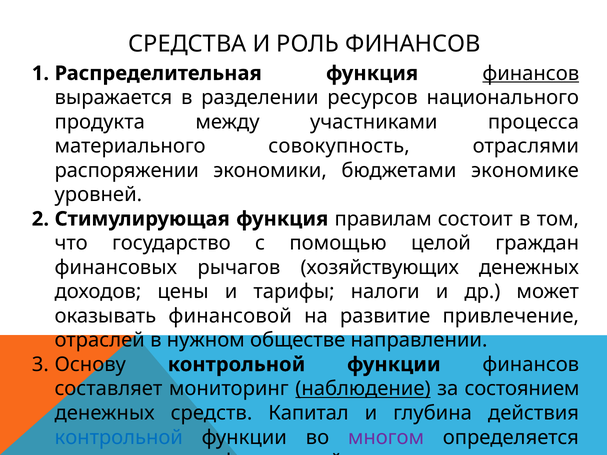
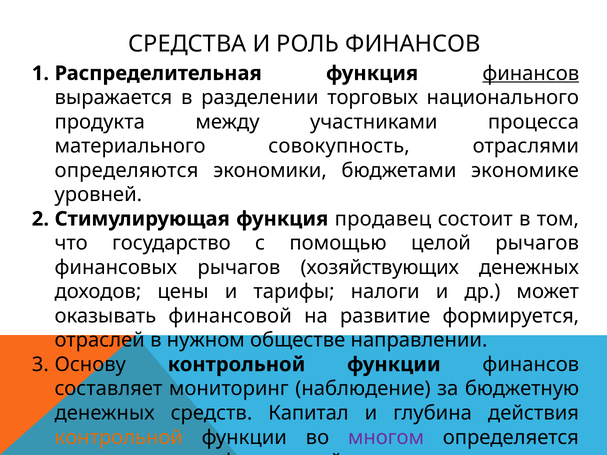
ресурсов: ресурсов -> торговых (373, 98)
распоряжении: распоряжении -> определяются (127, 170)
правилам: правилам -> продавец (383, 219)
целой граждан: граждан -> рычагов (537, 243)
привлечение: привлечение -> формируется (511, 316)
наблюдение underline: present -> none (363, 389)
за состоянием: состоянием -> бюджетную (522, 389)
контрольной colour: blue -> orange (119, 438)
